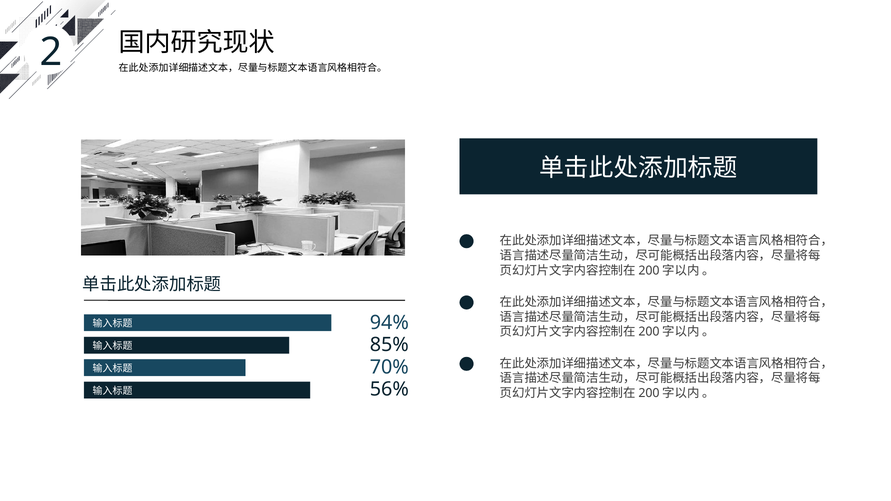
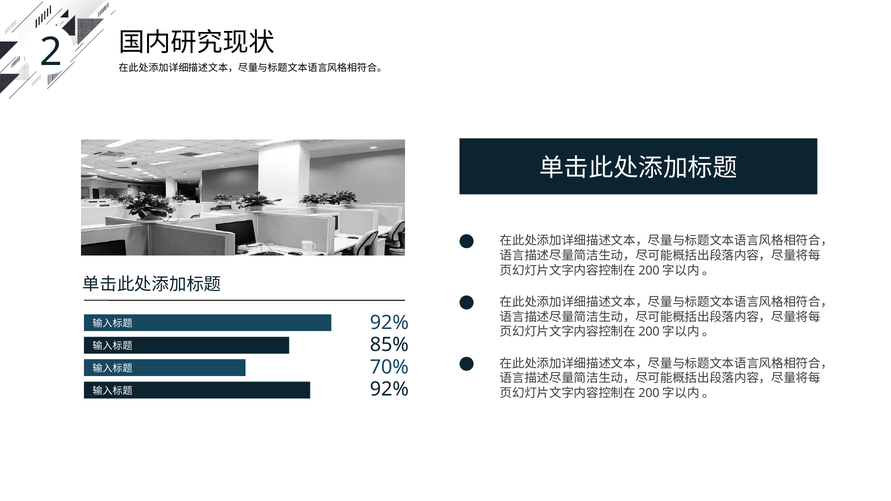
94%: 94% -> 92% (389, 323)
56%: 56% -> 92% (389, 389)
